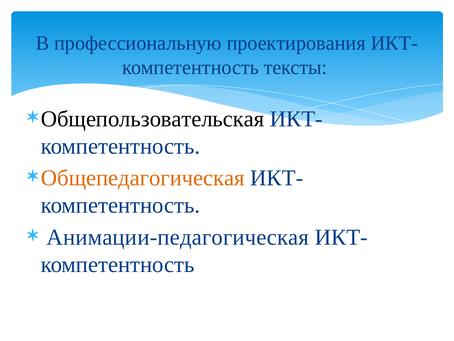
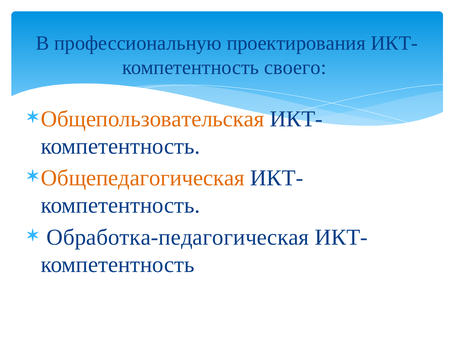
тексты: тексты -> своего (295, 67)
Общепользовательская colour: black -> orange (153, 119)
Анимации-педагогическая: Анимации-педагогическая -> Обработка-педагогическая (178, 237)
